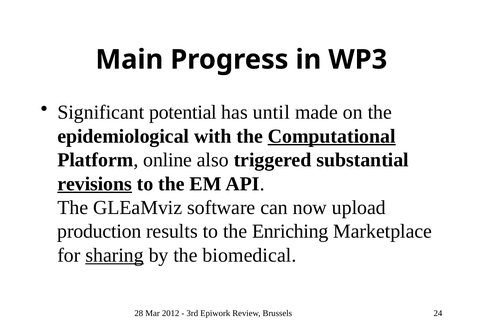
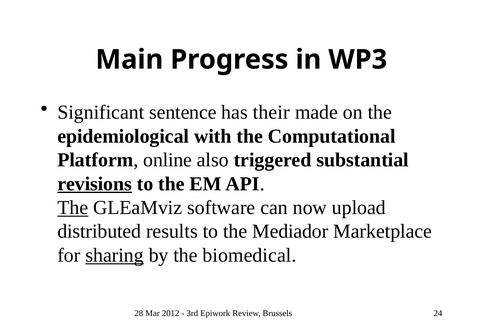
potential: potential -> sentence (183, 112)
until: until -> their (271, 112)
Computational underline: present -> none (332, 136)
The underline: none -> present (73, 207)
production: production -> distributed (99, 231)
Enriching: Enriching -> Mediador (290, 231)
